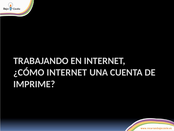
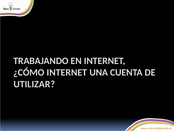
IMPRIME: IMPRIME -> UTILIZAR (34, 84)
